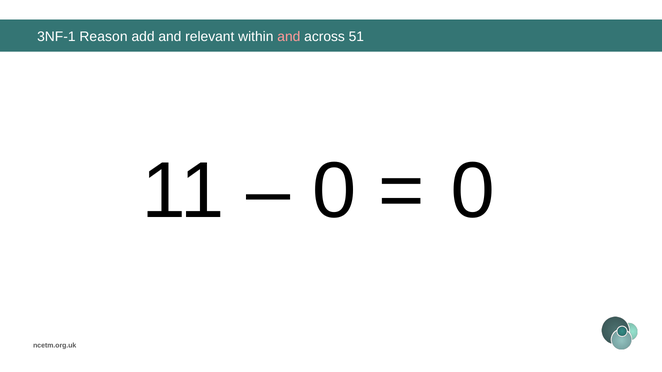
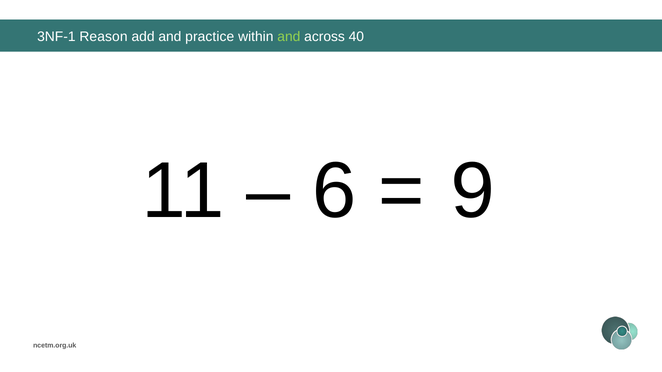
relevant: relevant -> practice (210, 37)
and colour: pink -> light green (289, 37)
51: 51 -> 40 (356, 37)
0: 0 -> 6 (334, 191)
0: 0 -> 9 (473, 191)
